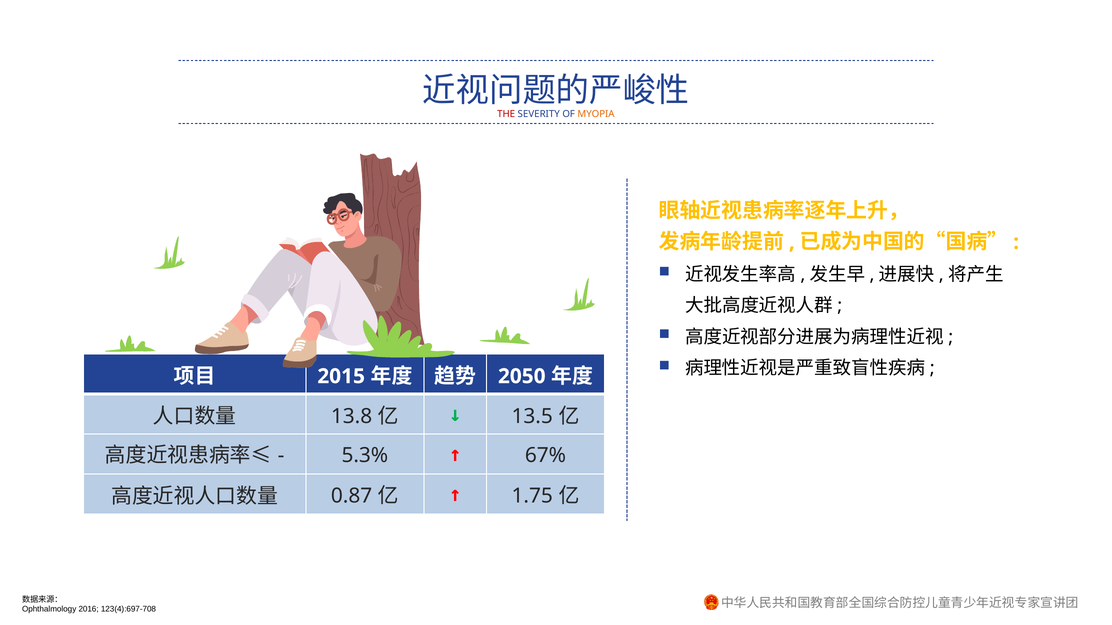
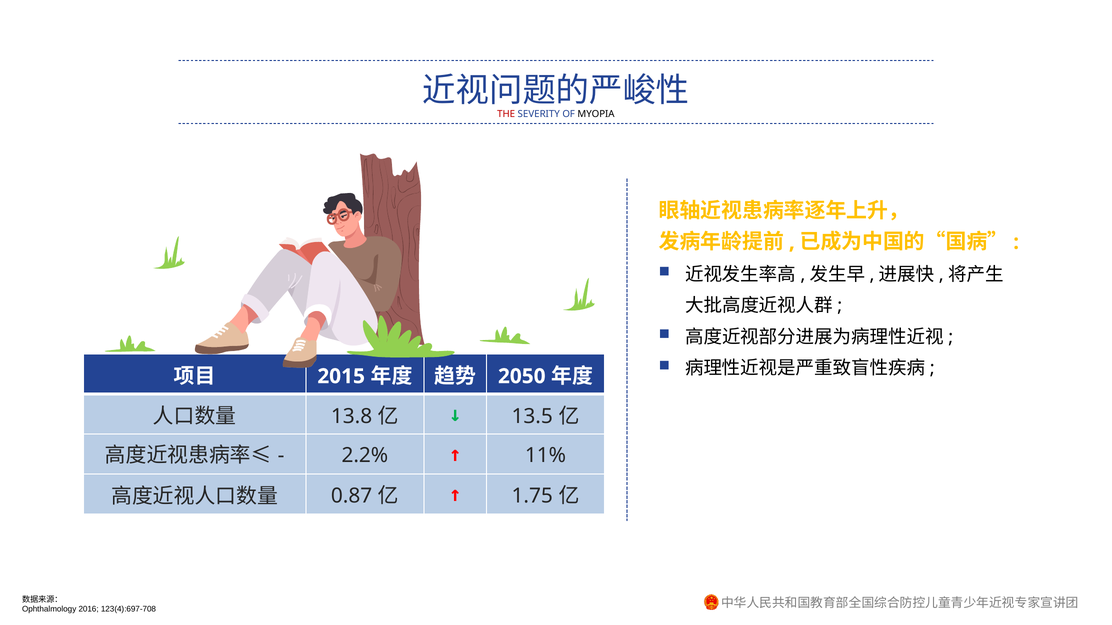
MYOPIA colour: orange -> black (596, 114)
5.3%: 5.3% -> 2.2% (365, 455)
67%: 67% -> 11% (546, 455)
